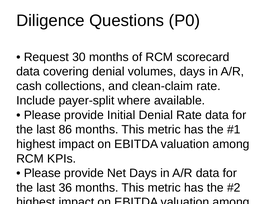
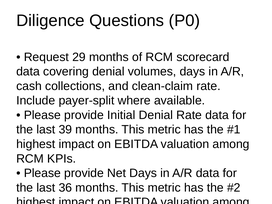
30: 30 -> 29 (79, 57)
86: 86 -> 39 (65, 130)
